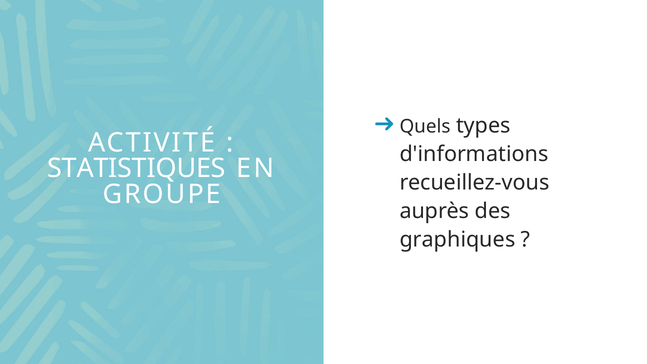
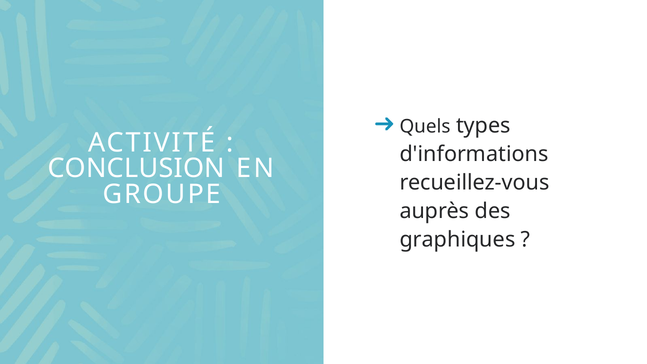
STATISTIQUES: STATISTIQUES -> CONCLUSION (136, 168)
